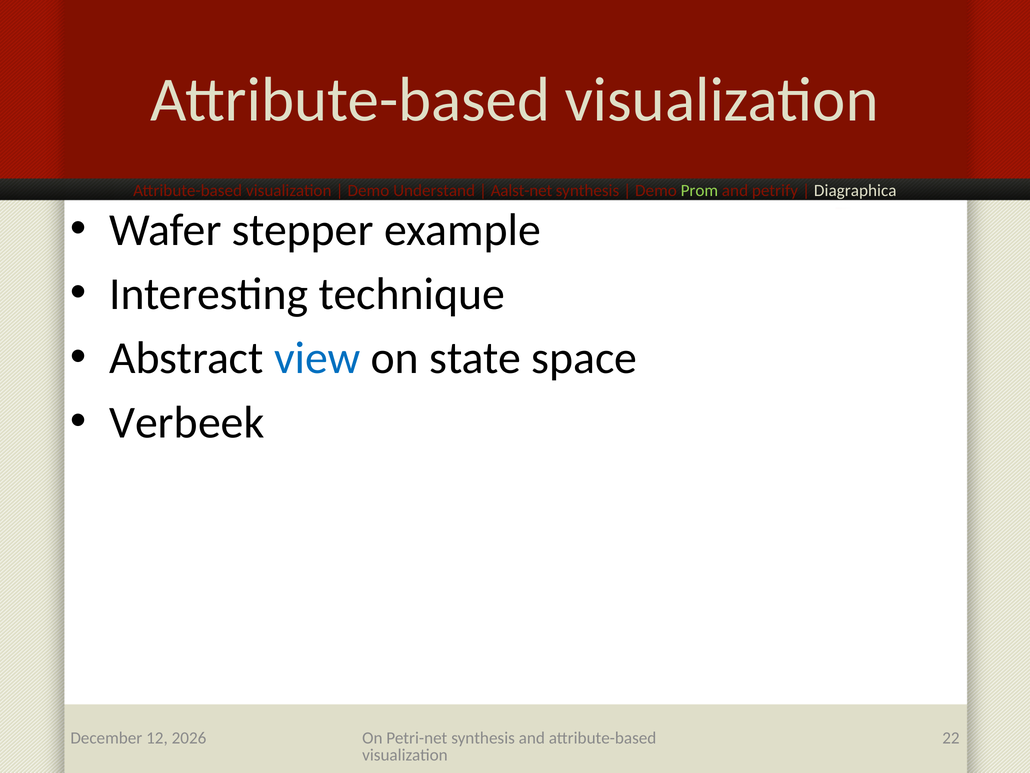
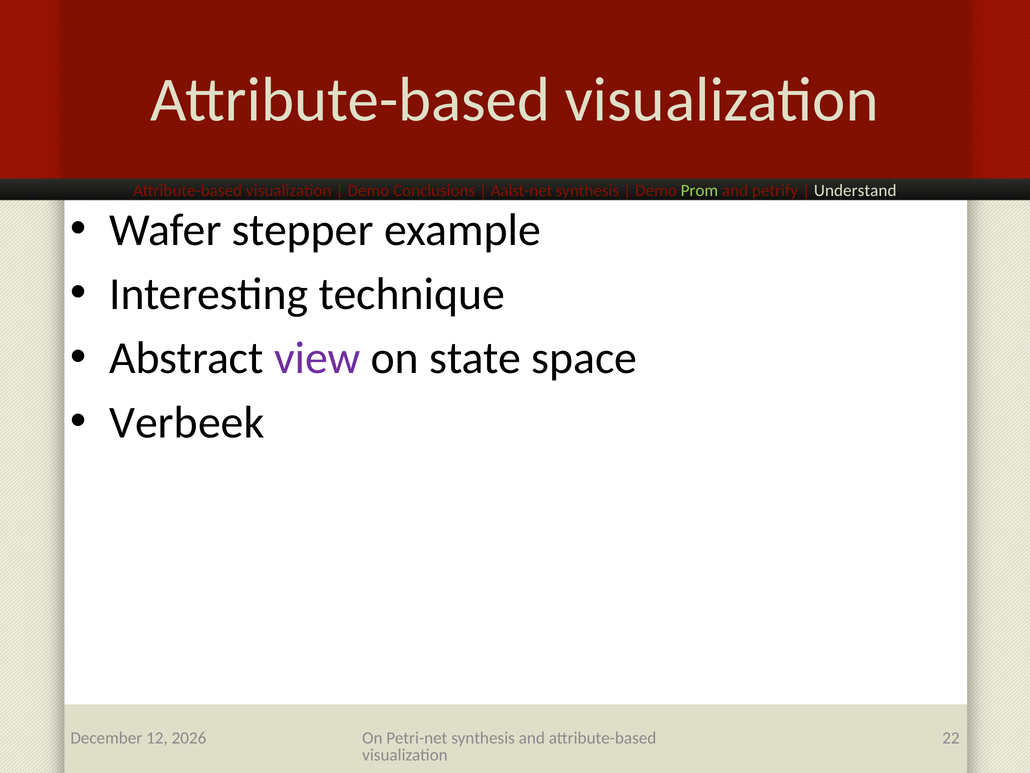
Understand: Understand -> Conclusions (434, 190)
Diagraphica: Diagraphica -> Understand (855, 190)
view colour: blue -> purple (317, 358)
